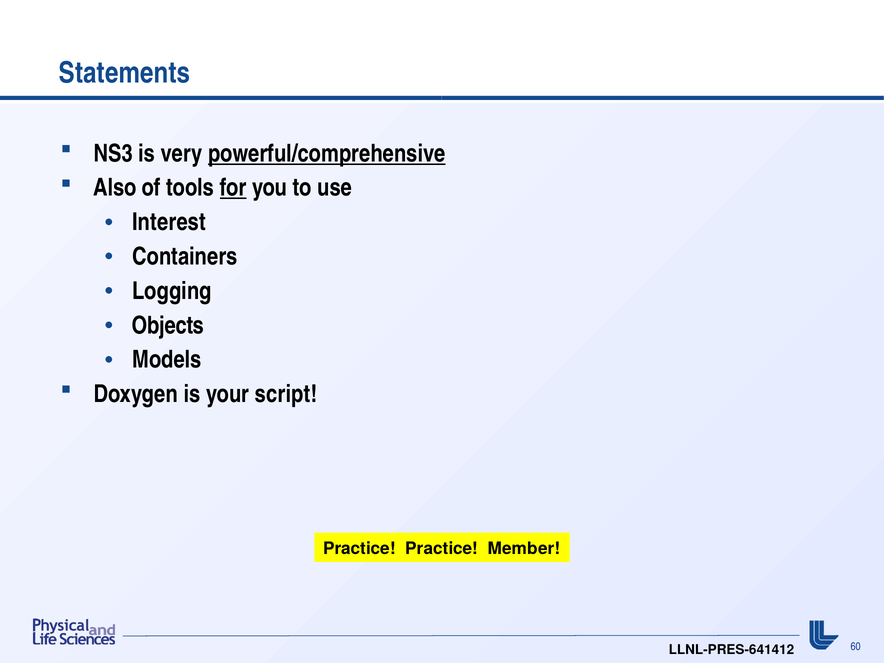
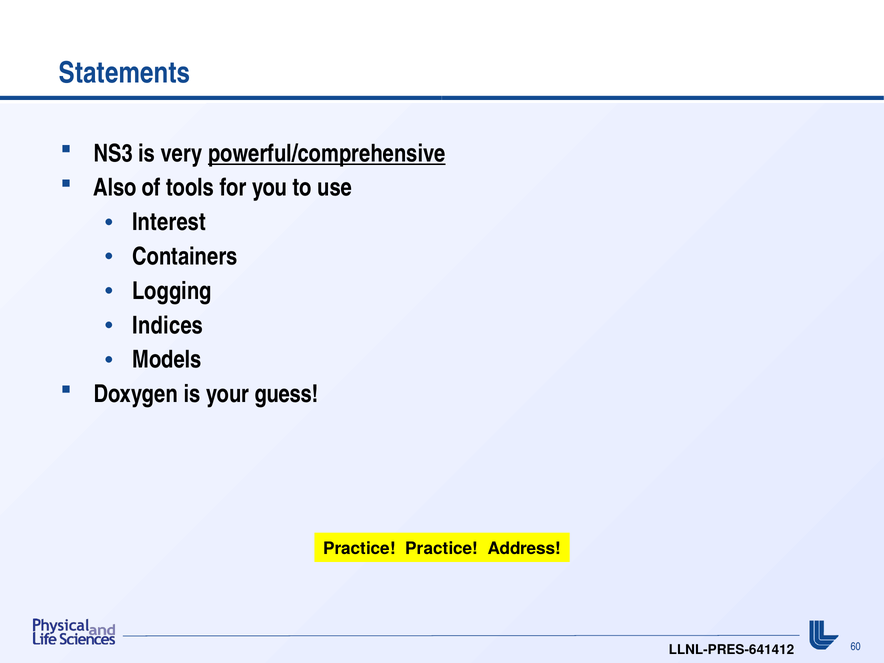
for underline: present -> none (233, 188)
Objects: Objects -> Indices (168, 325)
script: script -> guess (286, 394)
Member: Member -> Address (524, 549)
